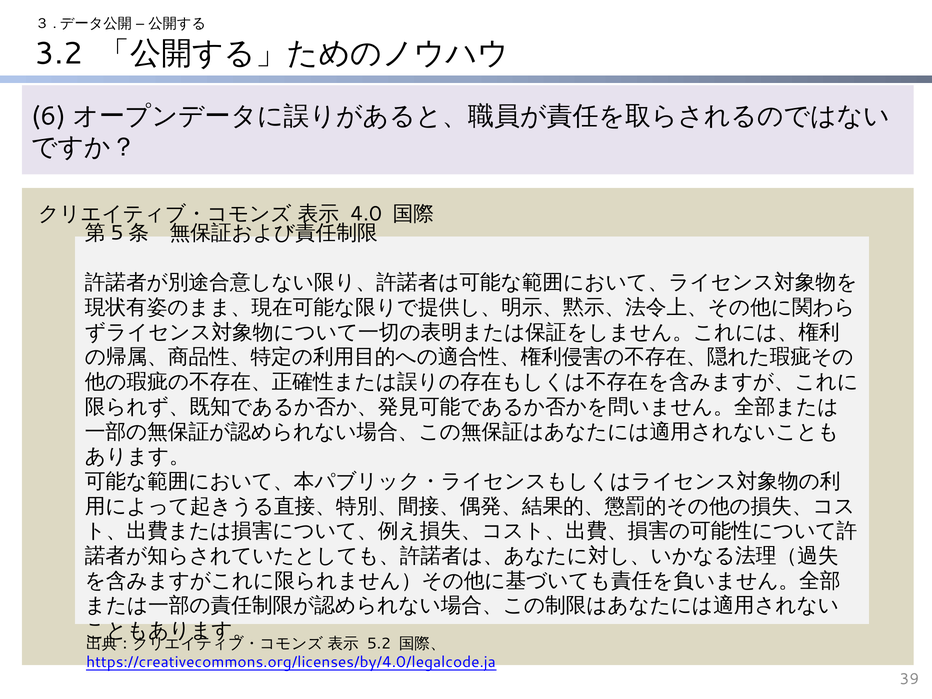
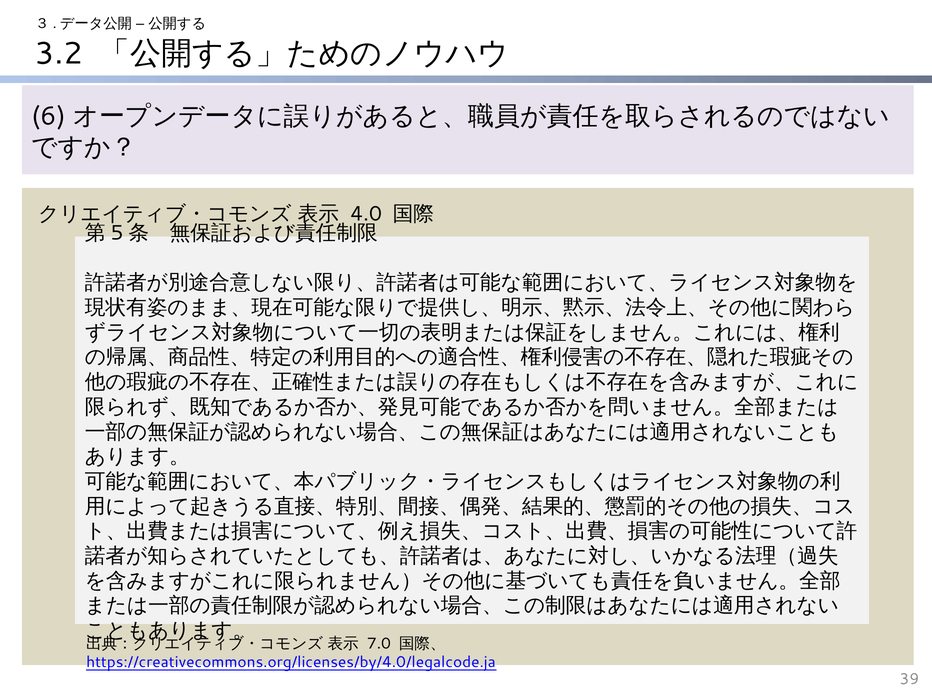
5.2: 5.2 -> 7.0 (379, 643)
